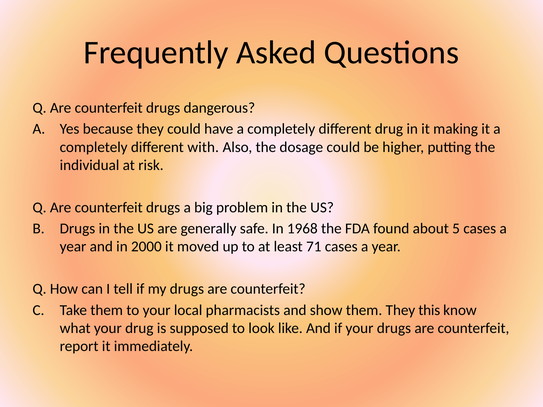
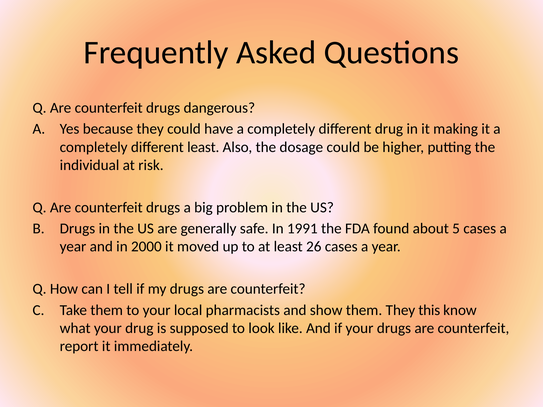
different with: with -> least (203, 147)
1968: 1968 -> 1991 (302, 229)
71: 71 -> 26 (314, 247)
